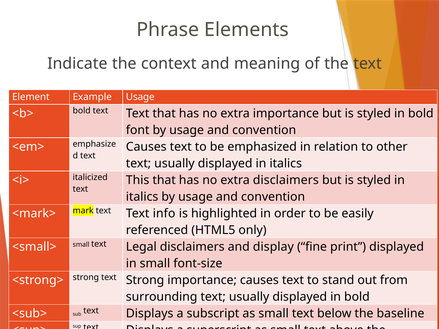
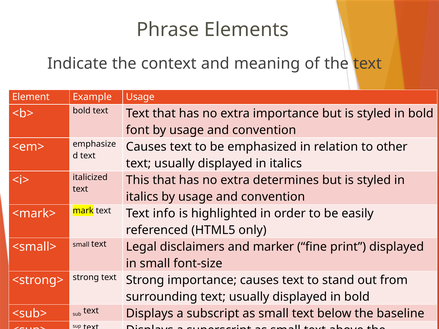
extra disclaimers: disclaimers -> determines (286, 180)
display: display -> marker (273, 247)
